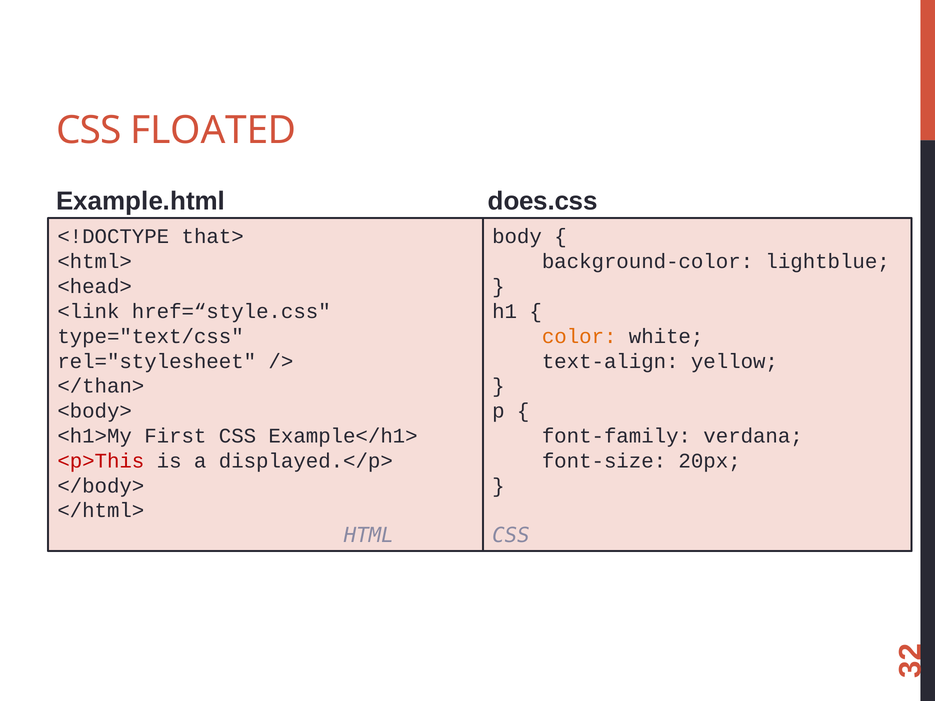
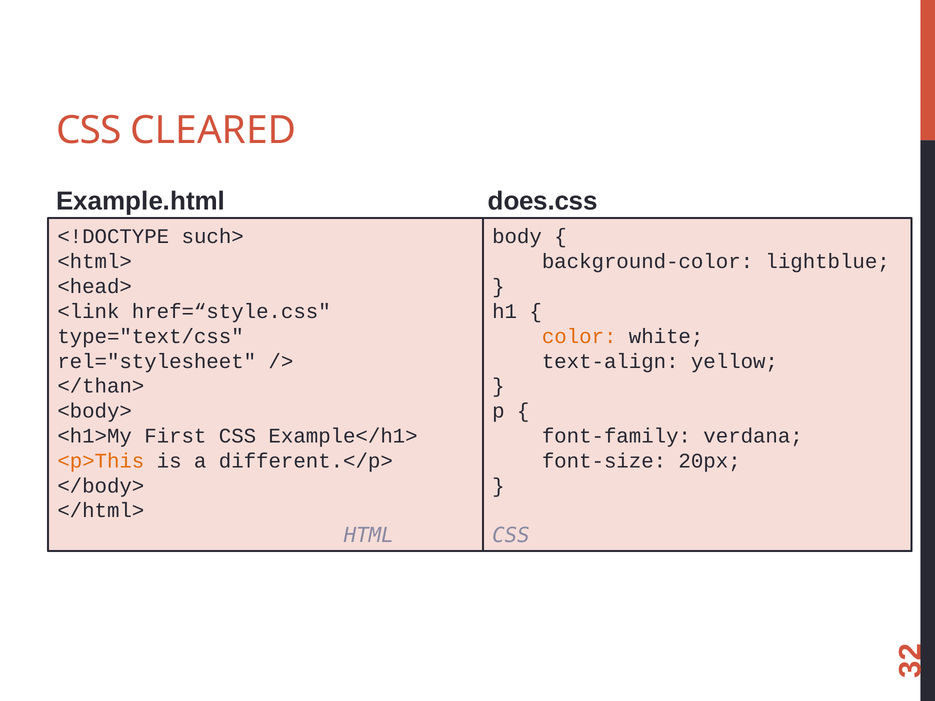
FLOATED: FLOATED -> CLEARED (213, 130)
that>: that> -> such> (213, 237)
<p>This colour: red -> orange (101, 461)
displayed.</p>: displayed.</p> -> different.</p> (306, 461)
